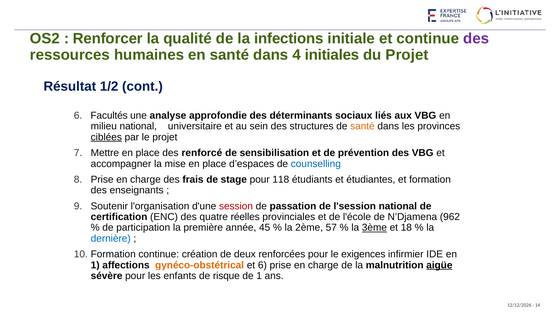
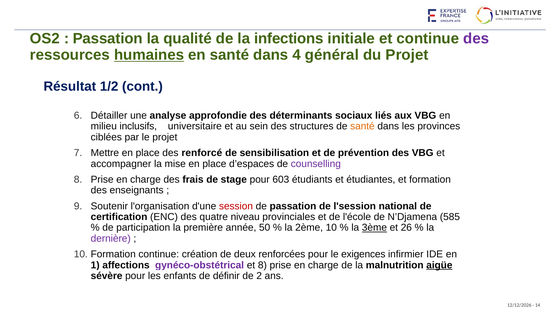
Renforcer: Renforcer -> Passation (108, 39)
humaines underline: none -> present (149, 55)
initiales: initiales -> général (332, 55)
Facultés: Facultés -> Détailler (109, 116)
milieu national: national -> inclusifs (138, 126)
ciblées underline: present -> none (106, 137)
counselling colour: blue -> purple (316, 164)
118: 118 -> 603 (281, 180)
réelles: réelles -> niveau (245, 217)
962: 962 -> 585 (450, 217)
45: 45 -> 50 (265, 228)
2ème 57: 57 -> 10 (331, 228)
18: 18 -> 26 (406, 228)
dernière colour: blue -> purple (111, 239)
gynéco-obstétrical colour: orange -> purple (200, 265)
et 6: 6 -> 8 (262, 265)
risque: risque -> définir (226, 276)
de 1: 1 -> 2 (259, 276)
